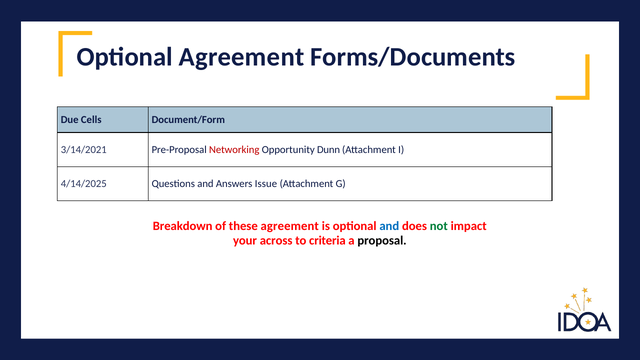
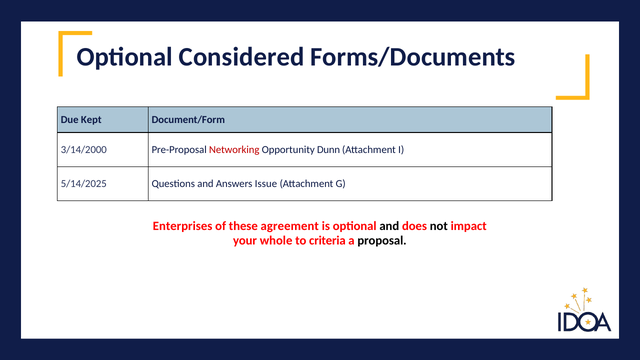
Optional Agreement: Agreement -> Considered (242, 57)
Cells: Cells -> Kept (91, 120)
3/14/2021: 3/14/2021 -> 3/14/2000 (84, 150)
4/14/2025: 4/14/2025 -> 5/14/2025 (84, 184)
Breakdown: Breakdown -> Enterprises (183, 226)
and colour: blue -> black (389, 226)
not colour: green -> black (439, 226)
across: across -> whole (276, 241)
